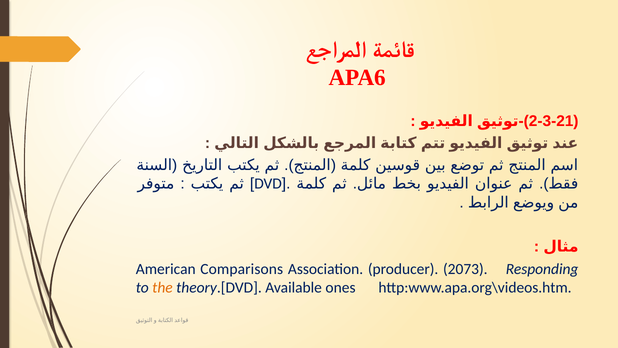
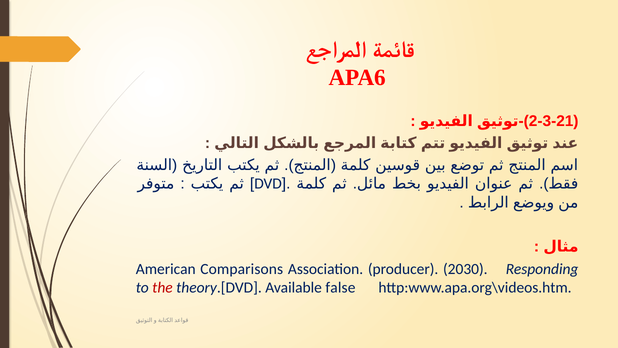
2073: 2073 -> 2030 (465, 269)
the colour: orange -> red (162, 287)
ones: ones -> false (340, 287)
